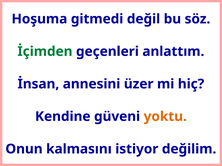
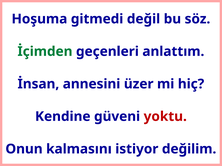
yoktu colour: orange -> red (165, 117)
